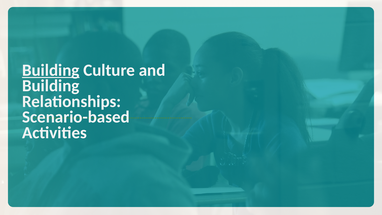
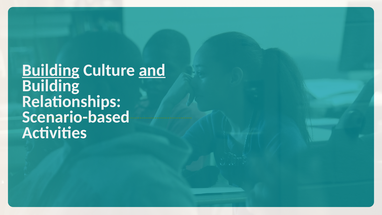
and underline: none -> present (152, 70)
